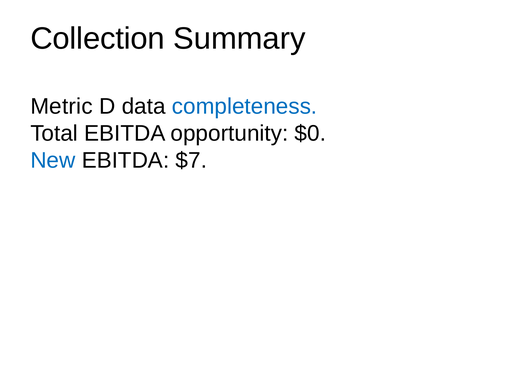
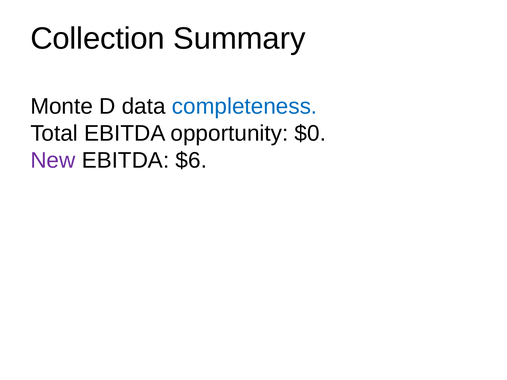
Metric: Metric -> Monte (62, 106)
New colour: blue -> purple (53, 160)
$7: $7 -> $6 (191, 160)
